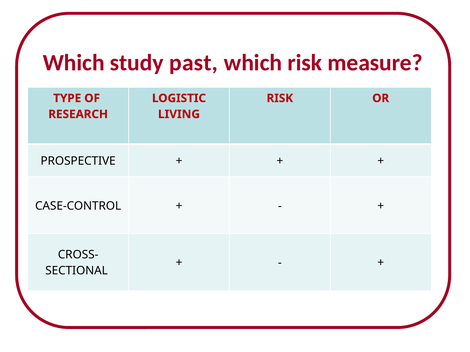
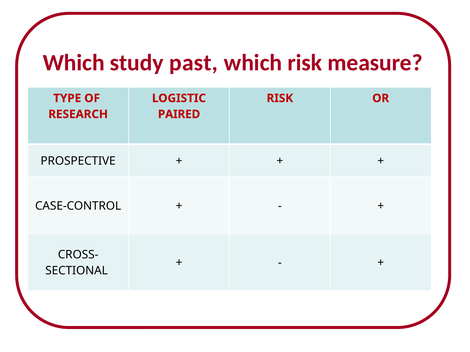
LIVING: LIVING -> PAIRED (179, 114)
